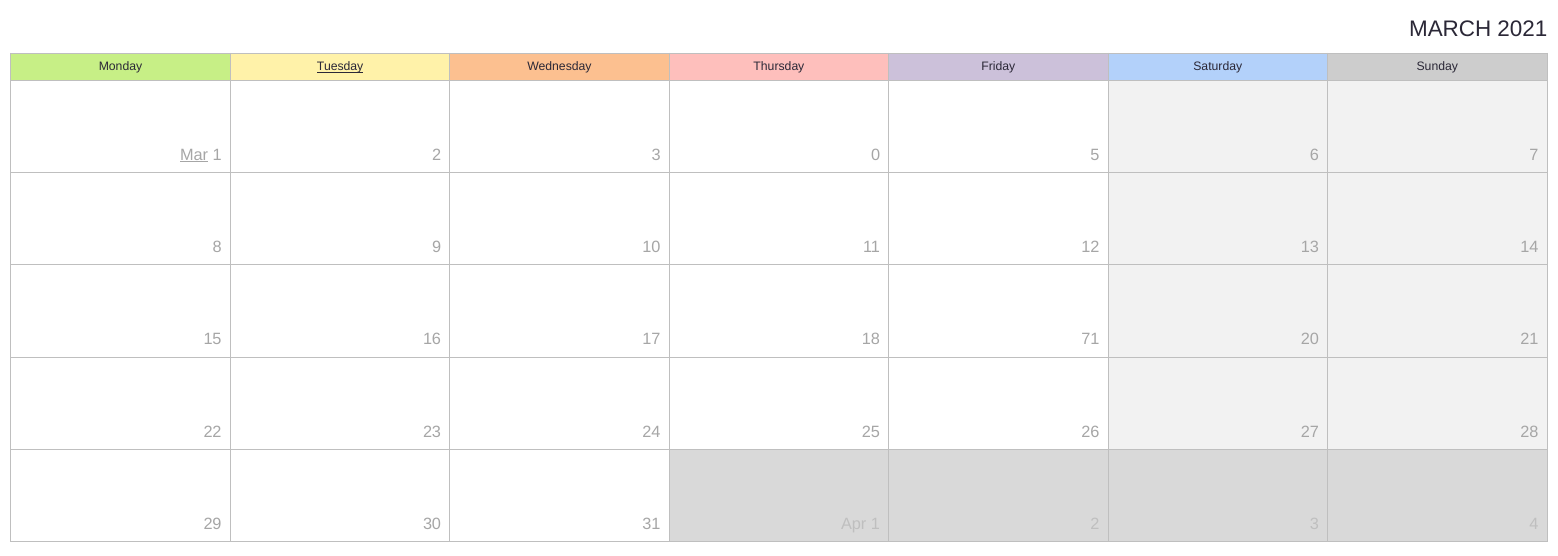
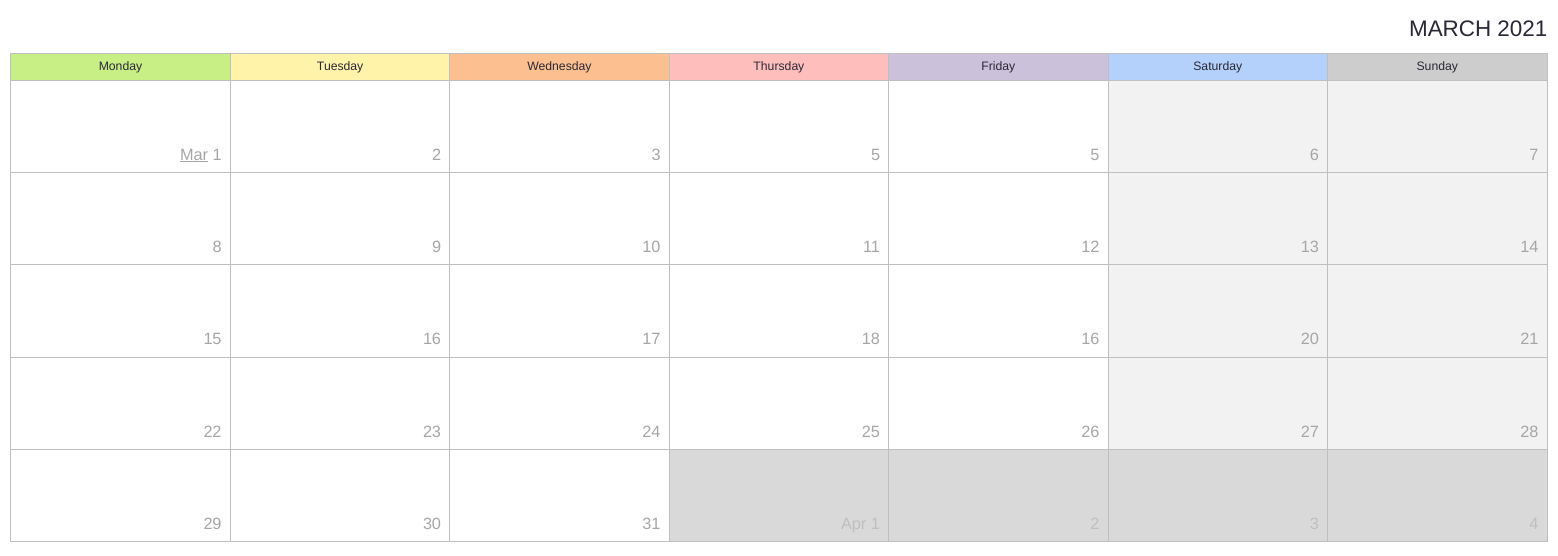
Tuesday underline: present -> none (340, 67)
3 0: 0 -> 5 (876, 155)
18 71: 71 -> 16 (1090, 339)
